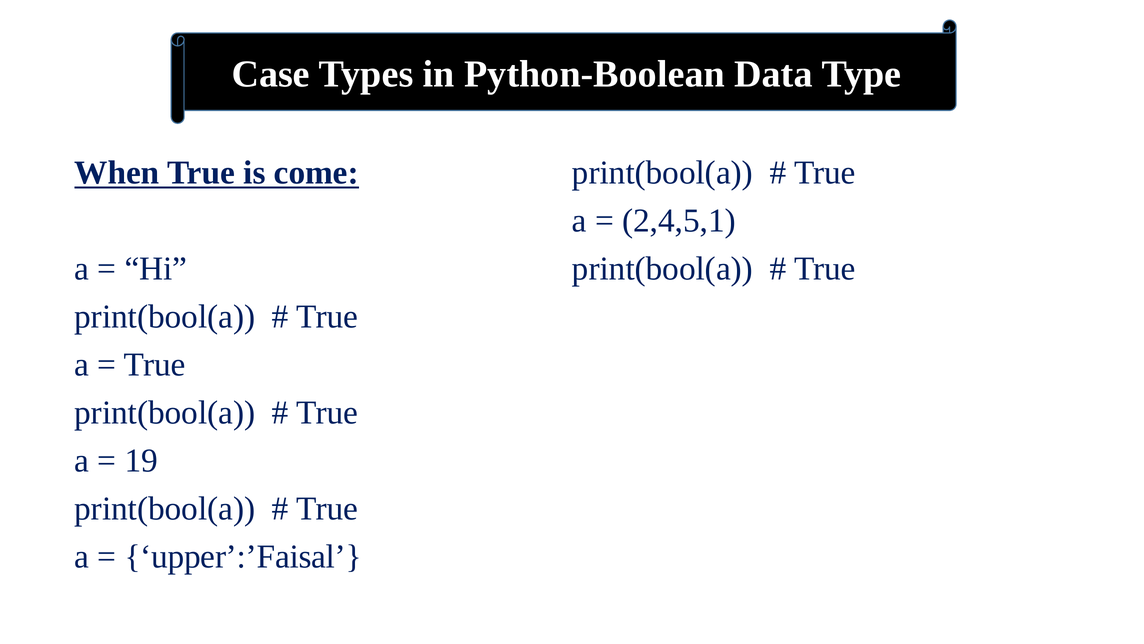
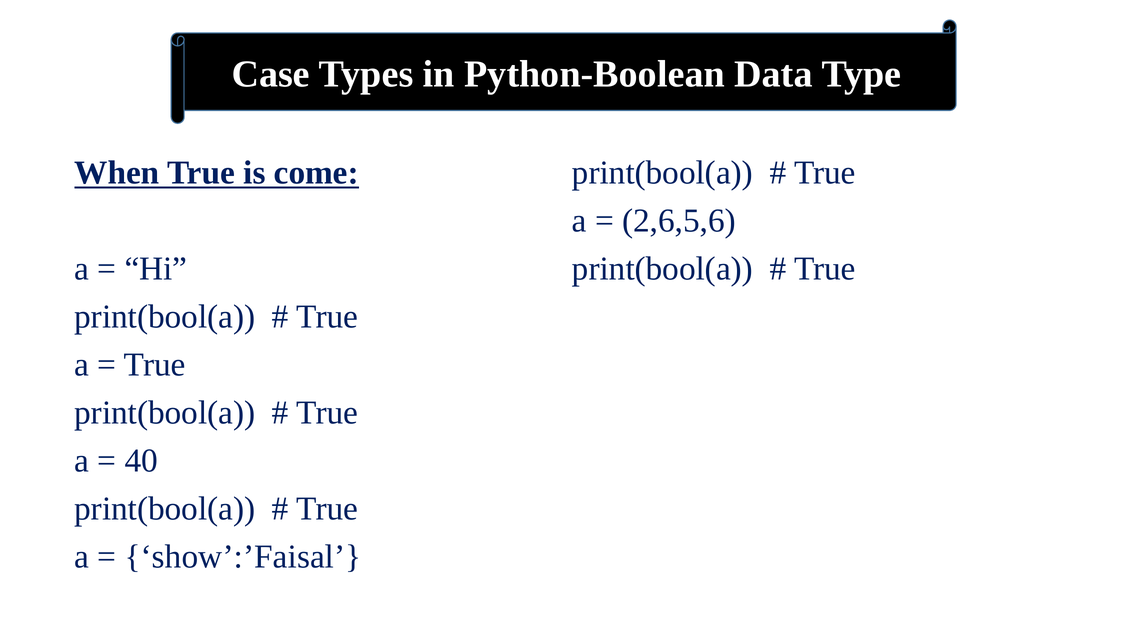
2,4,5,1: 2,4,5,1 -> 2,6,5,6 (679, 221)
19: 19 -> 40 (141, 460)
upper’:’Faisal: upper’:’Faisal -> show’:’Faisal (243, 556)
